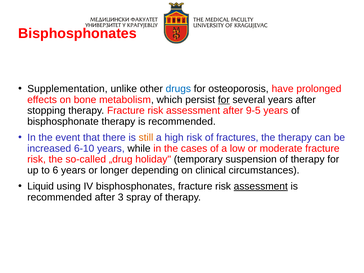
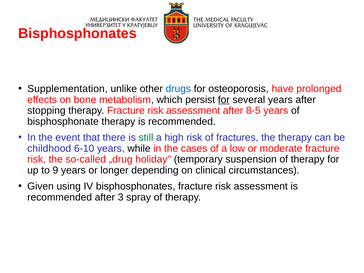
9-5: 9-5 -> 8-5 (253, 111)
still colour: orange -> green (146, 138)
increased: increased -> childhood (49, 148)
6: 6 -> 9 (55, 170)
Liquid: Liquid -> Given (41, 186)
assessment underline: present -> none (261, 186)
